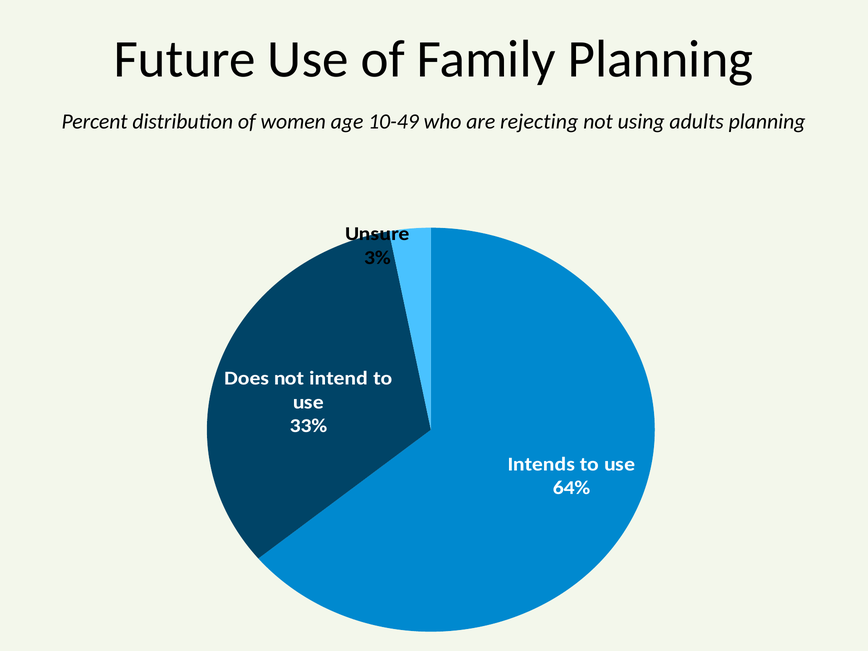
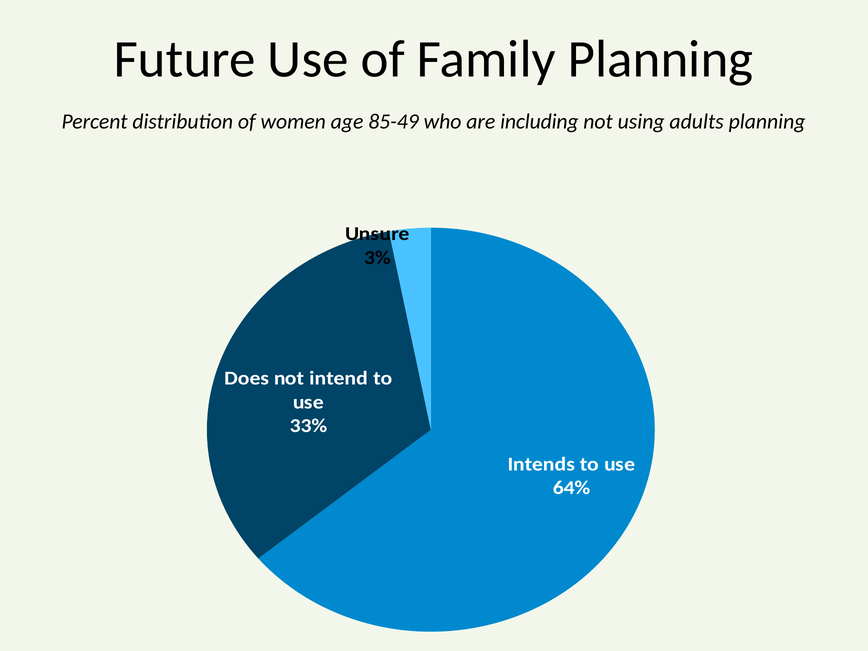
10-49: 10-49 -> 85-49 (394, 121)
rejecting: rejecting -> including (539, 121)
